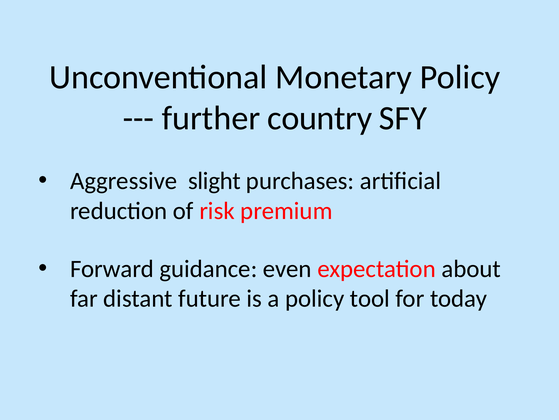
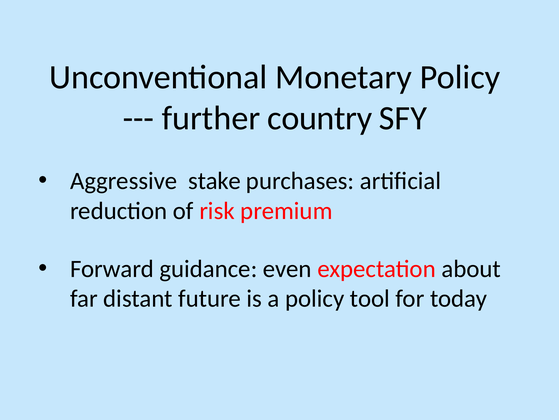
slight: slight -> stake (215, 181)
